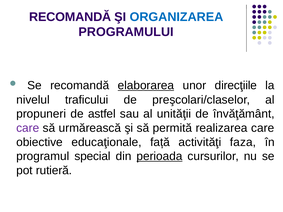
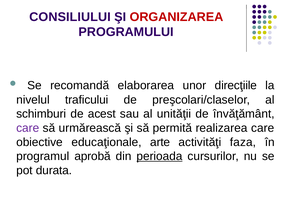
RECOMANDĂ: RECOMANDĂ -> CONSILIULUI (70, 17)
ORGANIZAREA colour: blue -> red (176, 17)
elaborarea underline: present -> none (146, 86)
propuneri: propuneri -> schimburi (41, 114)
astfel: astfel -> acest (102, 114)
față: față -> arte (160, 142)
special: special -> aprobă (93, 156)
rutieră: rutieră -> durata (54, 171)
